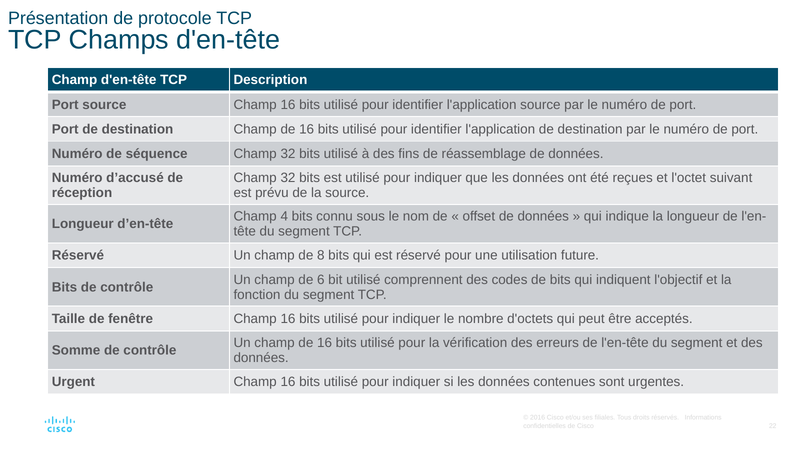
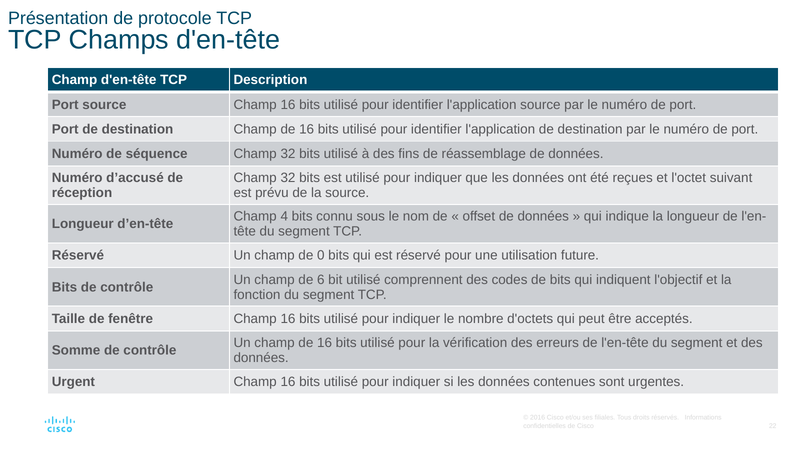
8: 8 -> 0 (321, 256)
